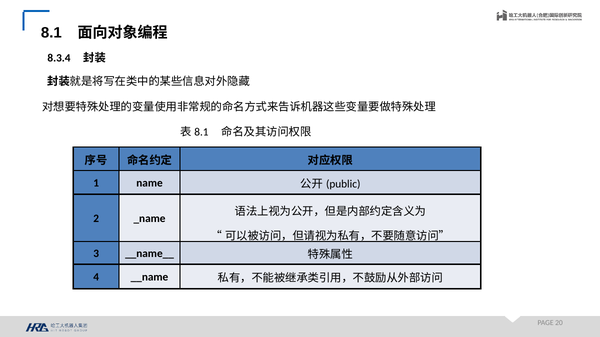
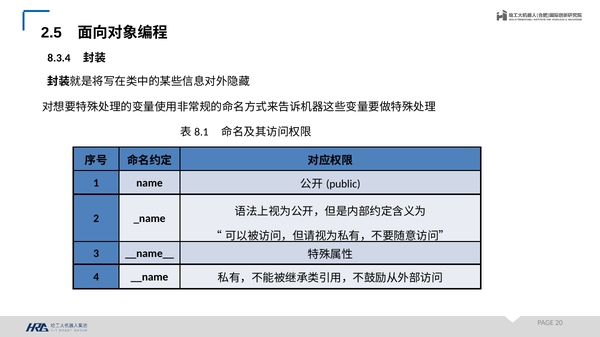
8.1: 8.1 -> 2.5 (51, 33)
